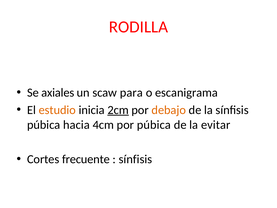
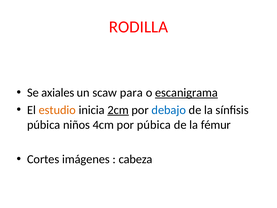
escanigrama underline: none -> present (186, 93)
debajo colour: orange -> blue (169, 110)
hacia: hacia -> niños (76, 125)
evitar: evitar -> fémur (216, 125)
frecuente: frecuente -> imágenes (86, 159)
sínfisis: sínfisis -> cabeza (136, 159)
